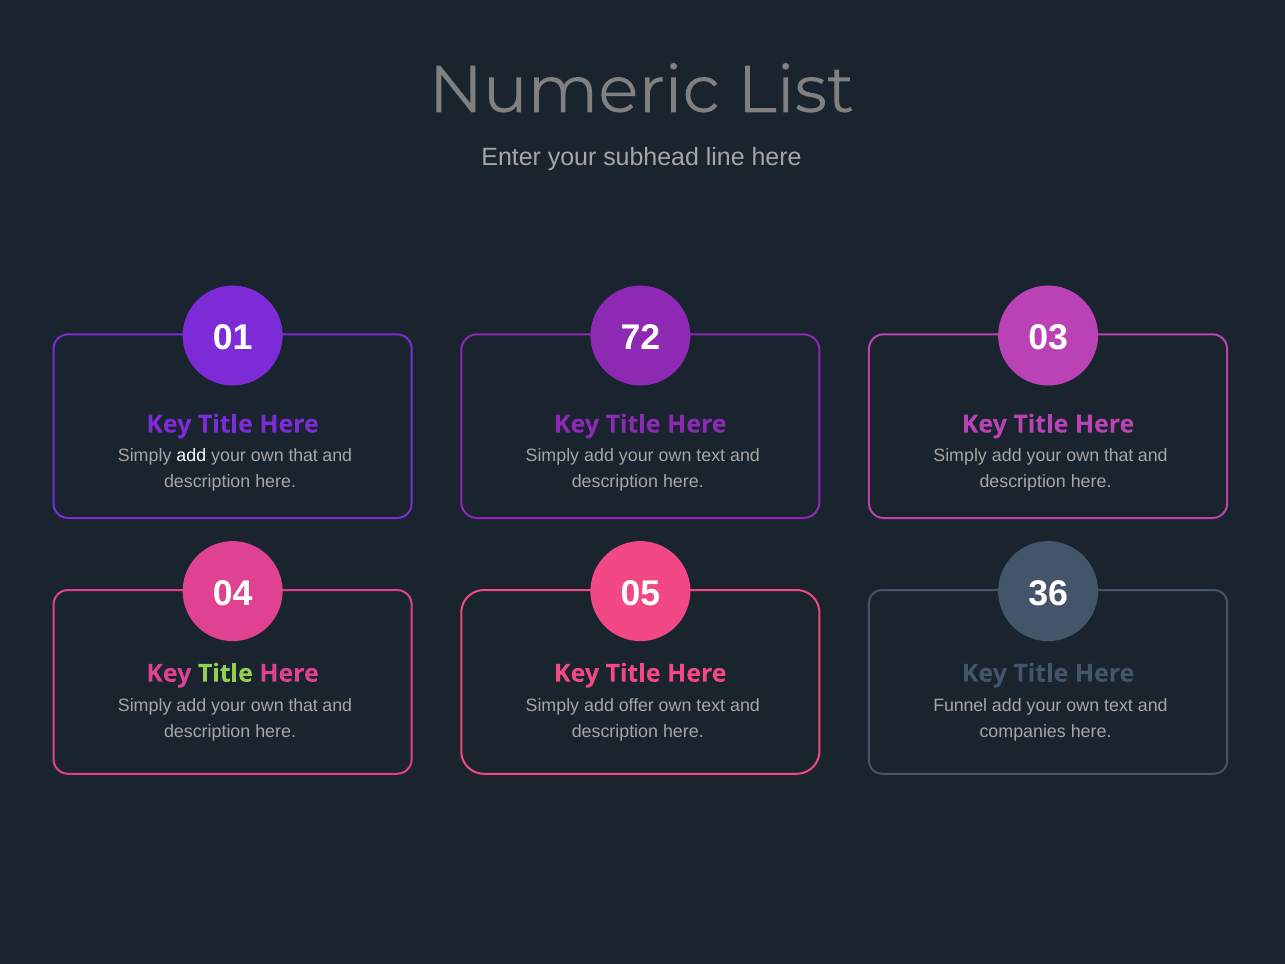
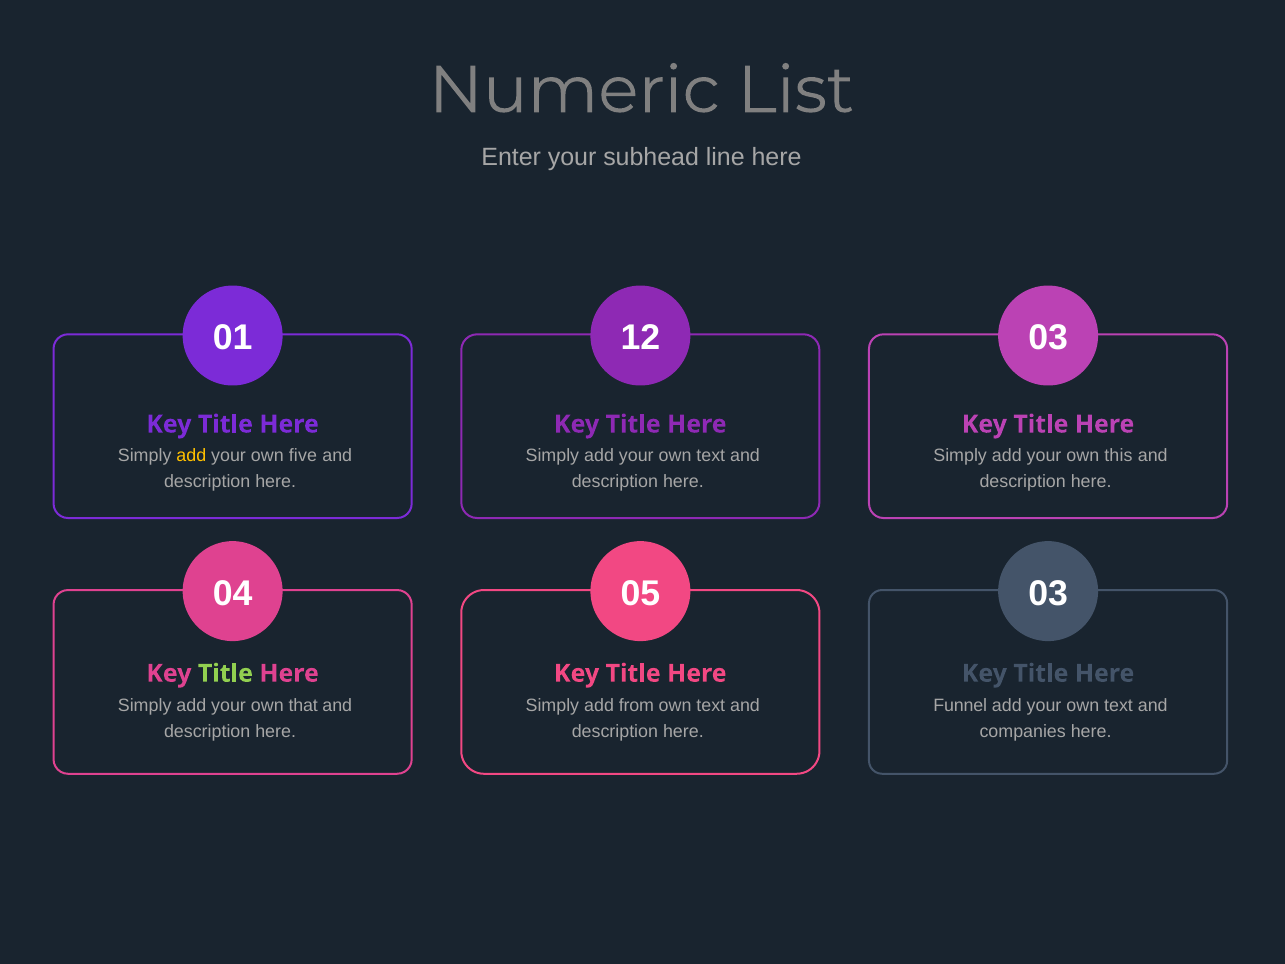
72: 72 -> 12 (640, 338)
add colour: white -> yellow (191, 456)
that: that -> five (303, 456)
that: that -> this (1118, 456)
05 36: 36 -> 03 (1048, 593)
offer: offer -> from (636, 705)
